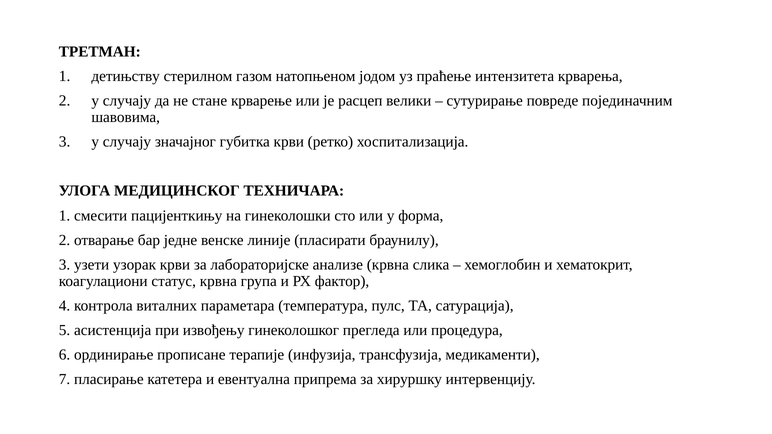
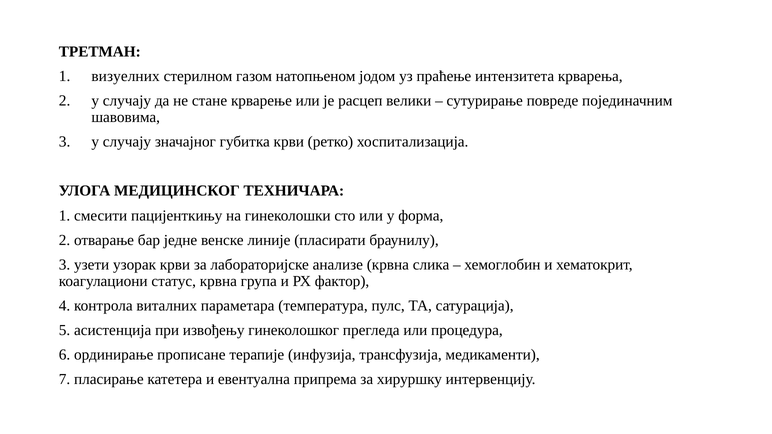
детињству: детињству -> визуелних (126, 76)
